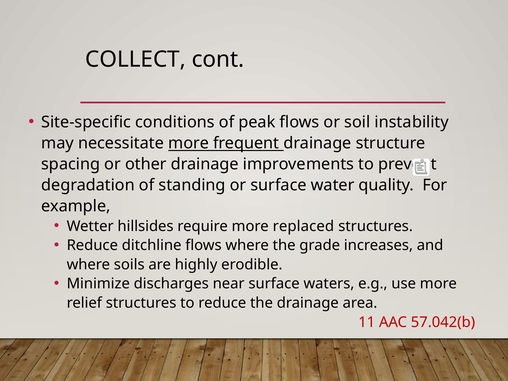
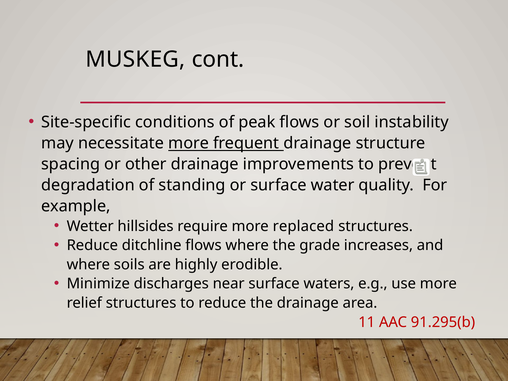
COLLECT: COLLECT -> MUSKEG (135, 59)
57.042(b: 57.042(b -> 91.295(b (443, 322)
